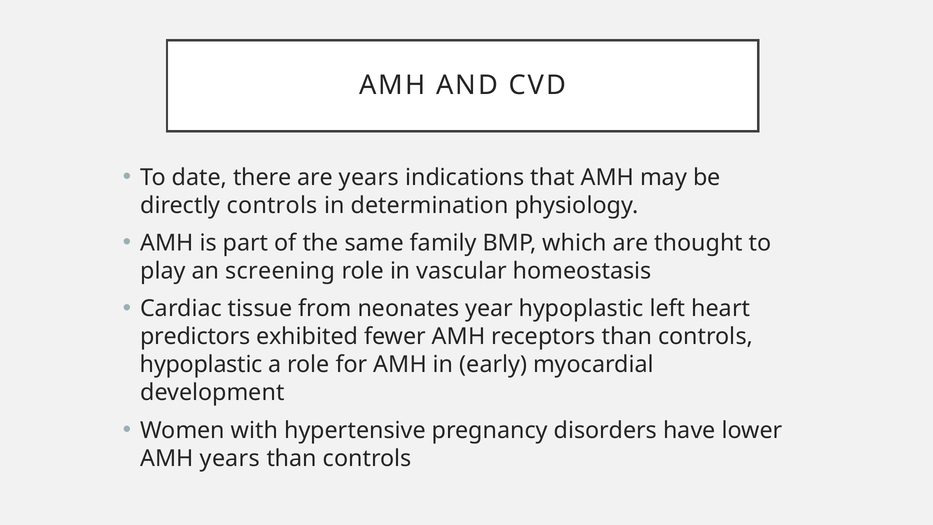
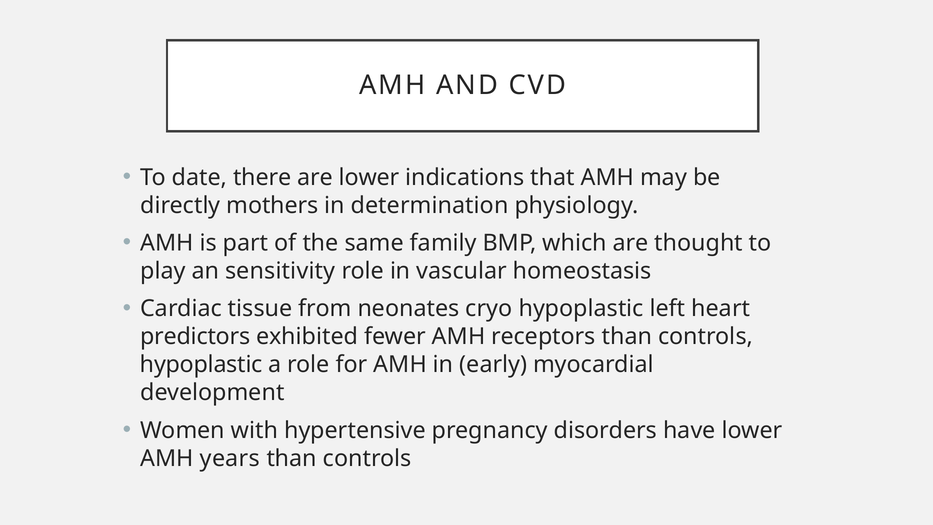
are years: years -> lower (369, 177)
directly controls: controls -> mothers (272, 205)
screening: screening -> sensitivity (280, 271)
year: year -> cryo (489, 309)
